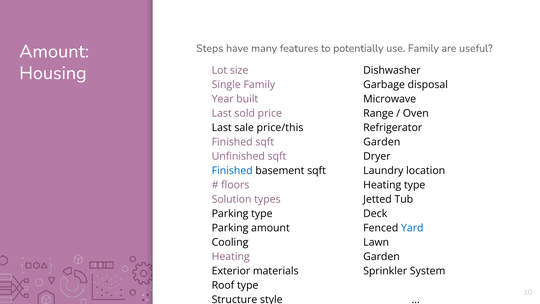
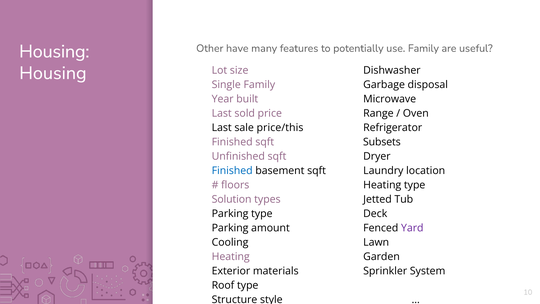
Steps: Steps -> Other (210, 48)
Amount: Amount -> Housing (54, 51)
Garden: Garden -> Subsets (382, 142)
Yard colour: blue -> purple (412, 228)
